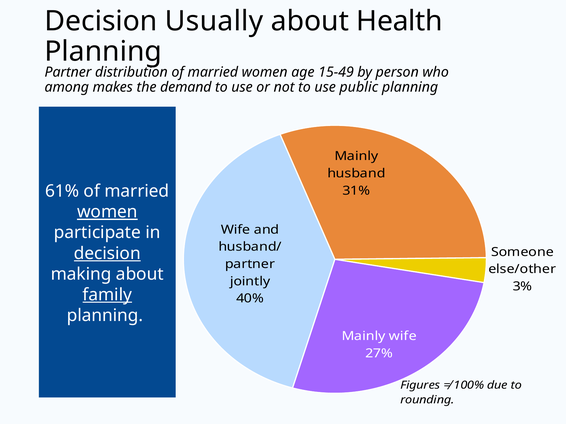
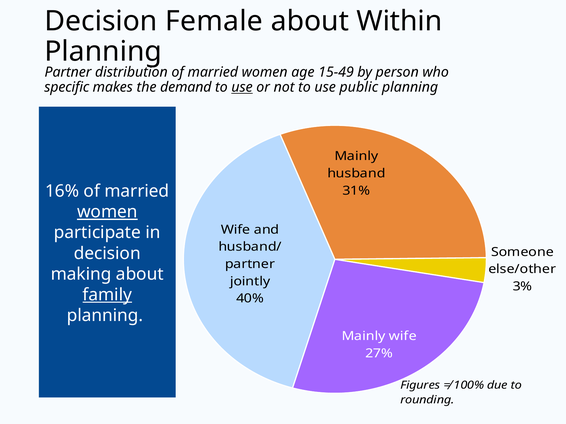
Usually: Usually -> Female (214, 21)
Health: Health -> Within (399, 21)
among: among -> specific (67, 87)
use underline: none -> present (242, 87)
61%: 61% -> 16% (62, 191)
decision underline: present -> none (107, 254)
